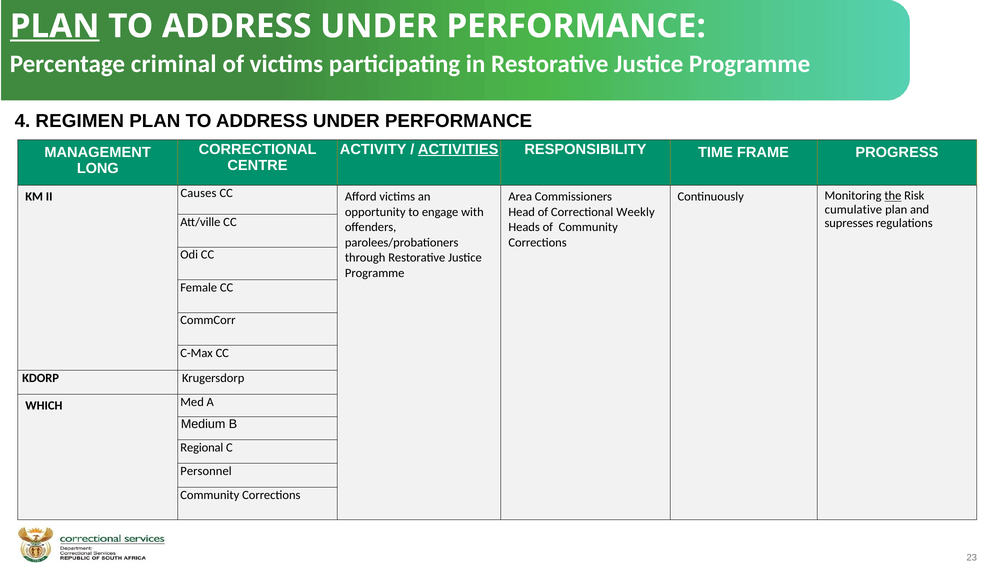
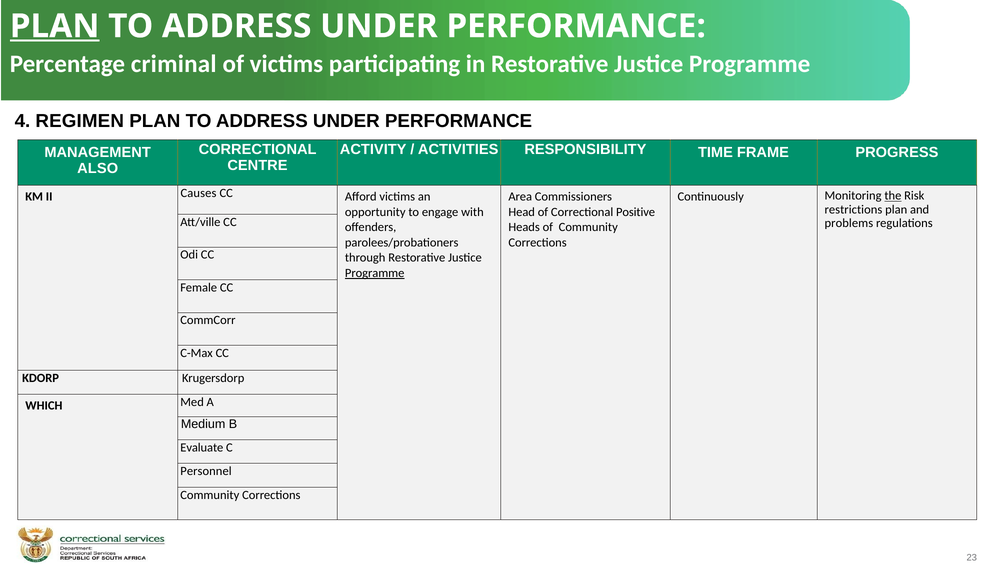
ACTIVITIES underline: present -> none (458, 149)
LONG: LONG -> ALSO (98, 169)
cumulative: cumulative -> restrictions (853, 209)
Weekly: Weekly -> Positive (636, 212)
supresses: supresses -> problems (849, 223)
Programme underline: none -> present (375, 273)
Regional: Regional -> Evaluate (202, 447)
